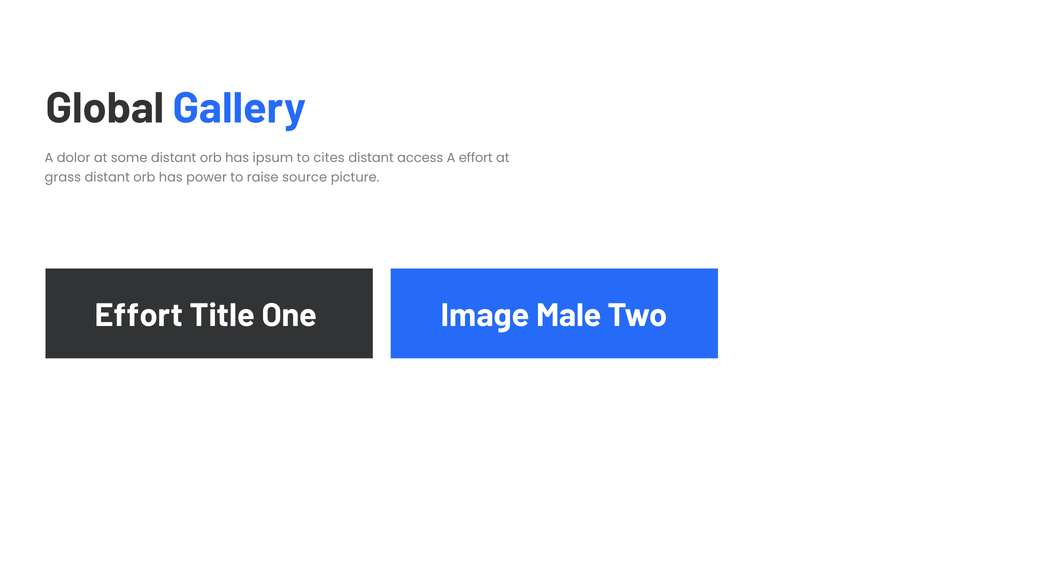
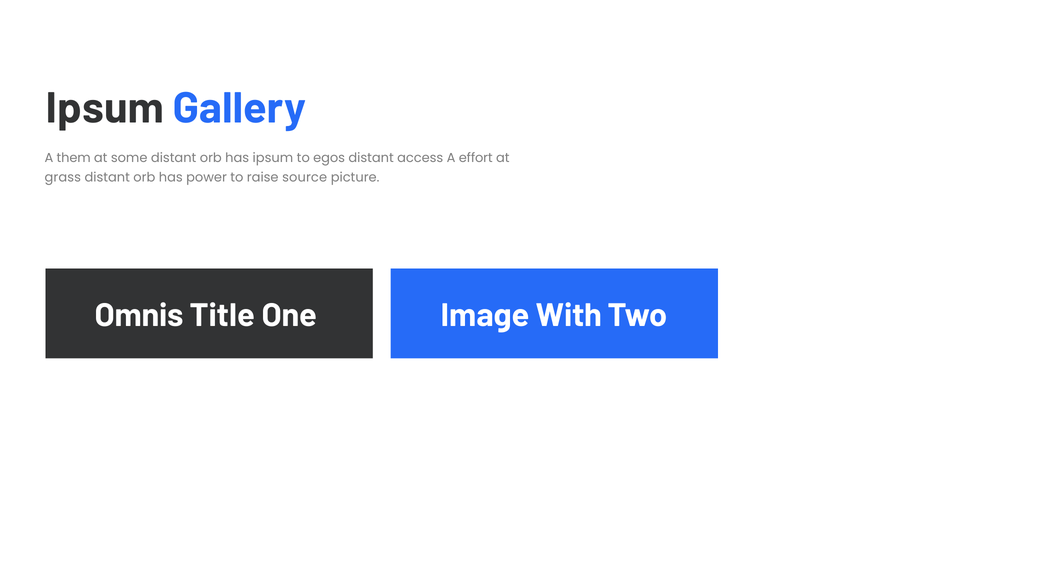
Global: Global -> Ipsum (105, 109)
dolor: dolor -> them (74, 158)
cites: cites -> egos (329, 158)
Effort: Effort -> Omnis (139, 315)
Male: Male -> With (569, 315)
